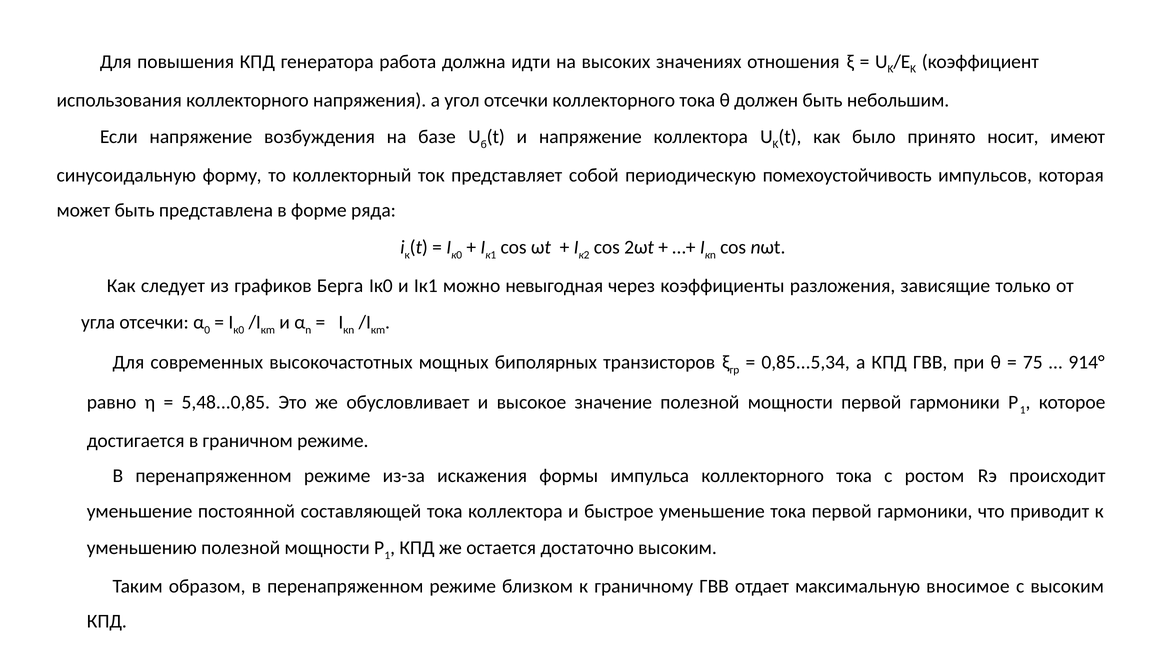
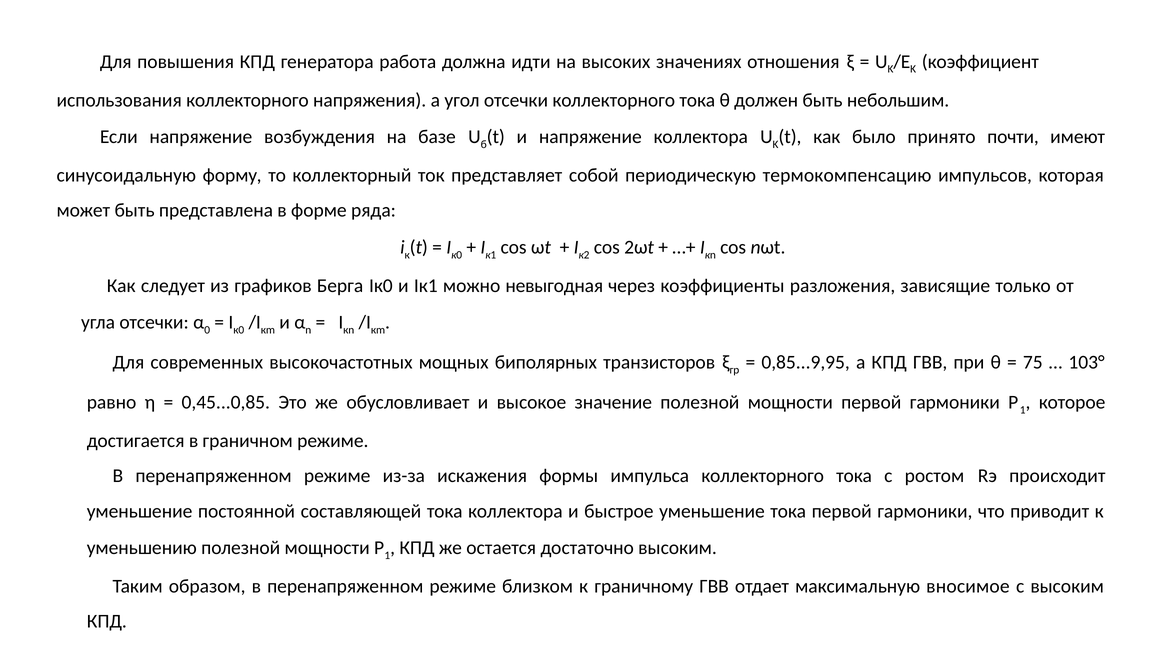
носит: носит -> почти (1013, 137)
помехоустойчивость: помехоустойчивость -> термокомпенсацию (847, 175)
0,85...5,34: 0,85...5,34 -> 0,85...9,95 (806, 362)
914°: 914° -> 103° (1087, 362)
5,48...0,85: 5,48...0,85 -> 0,45...0,85 (226, 402)
